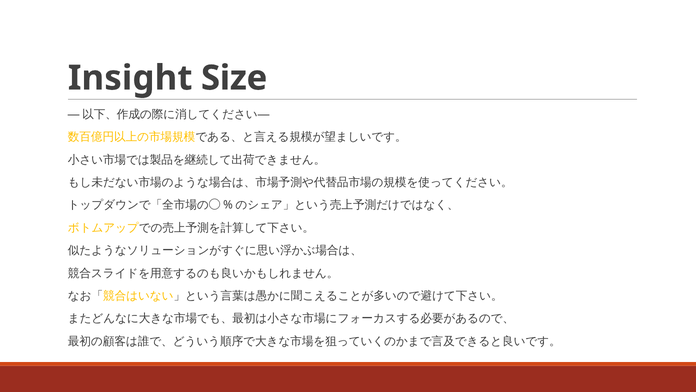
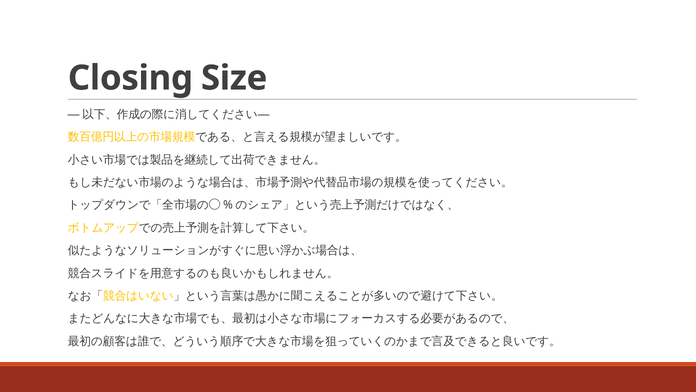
Insight: Insight -> Closing (130, 78)
